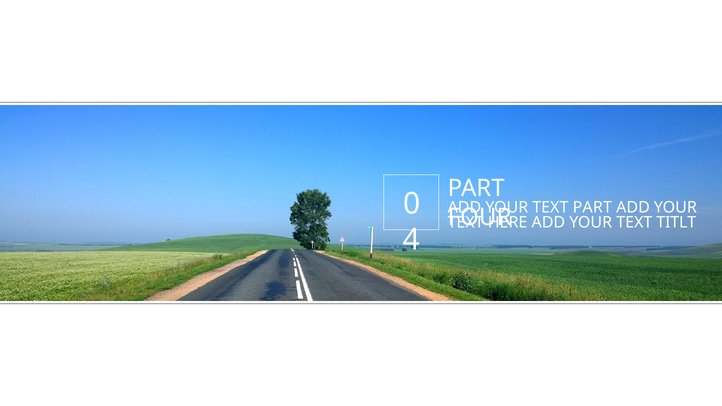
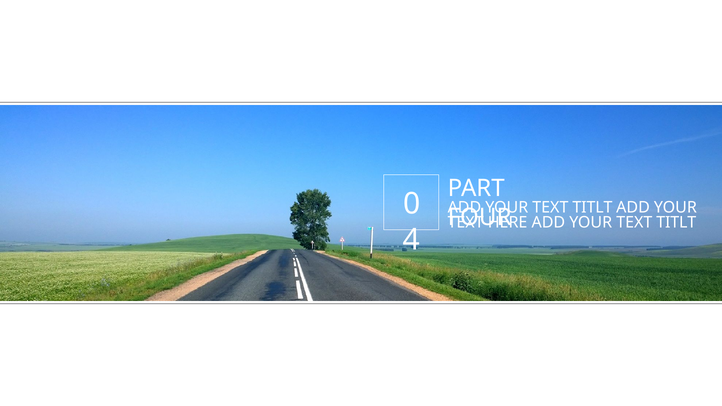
PART: PART -> TITLT (592, 208)
